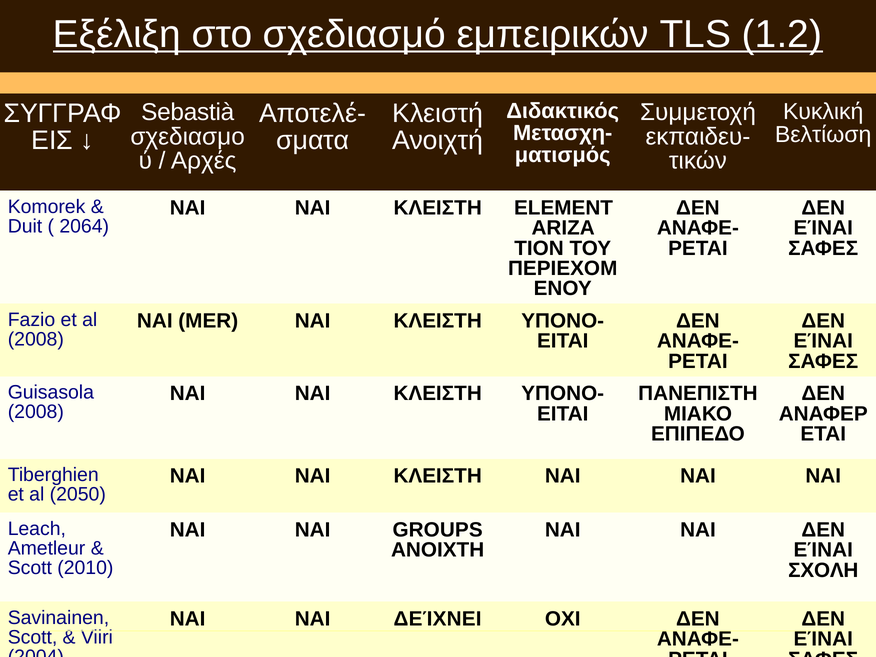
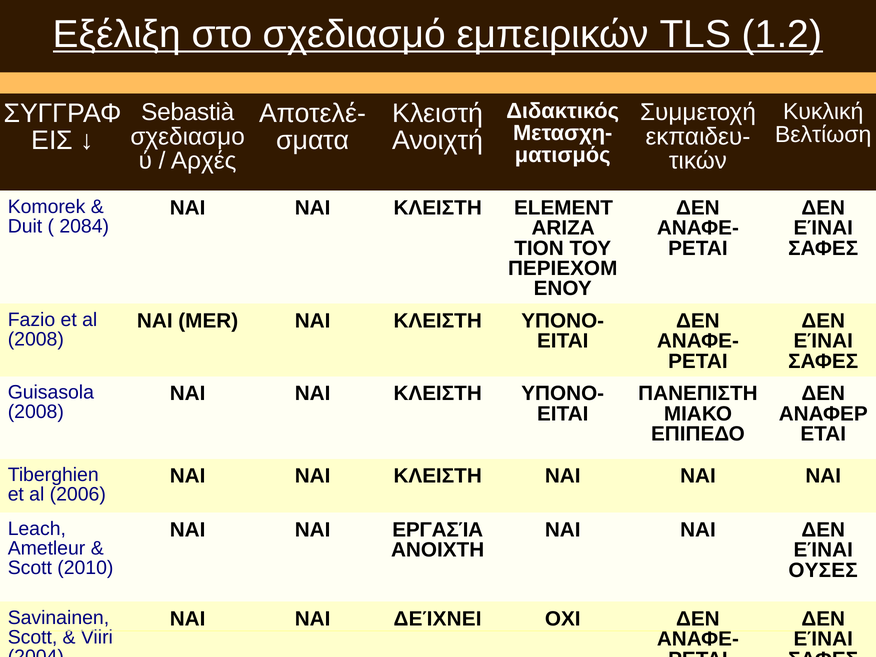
2064: 2064 -> 2084 (84, 226)
2050: 2050 -> 2006 (78, 494)
GROUPS: GROUPS -> ΕΡΓΑΣΊΑ (438, 530)
ΣΧΟΛΗ: ΣΧΟΛΗ -> ΟΥΣΕΣ (823, 570)
